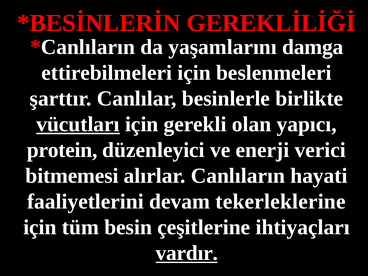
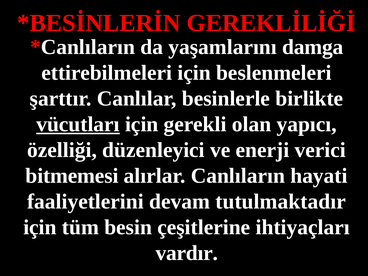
protein: protein -> özelliği (62, 150)
tekerleklerine: tekerleklerine -> tutulmaktadır (281, 202)
vardır underline: present -> none (187, 253)
